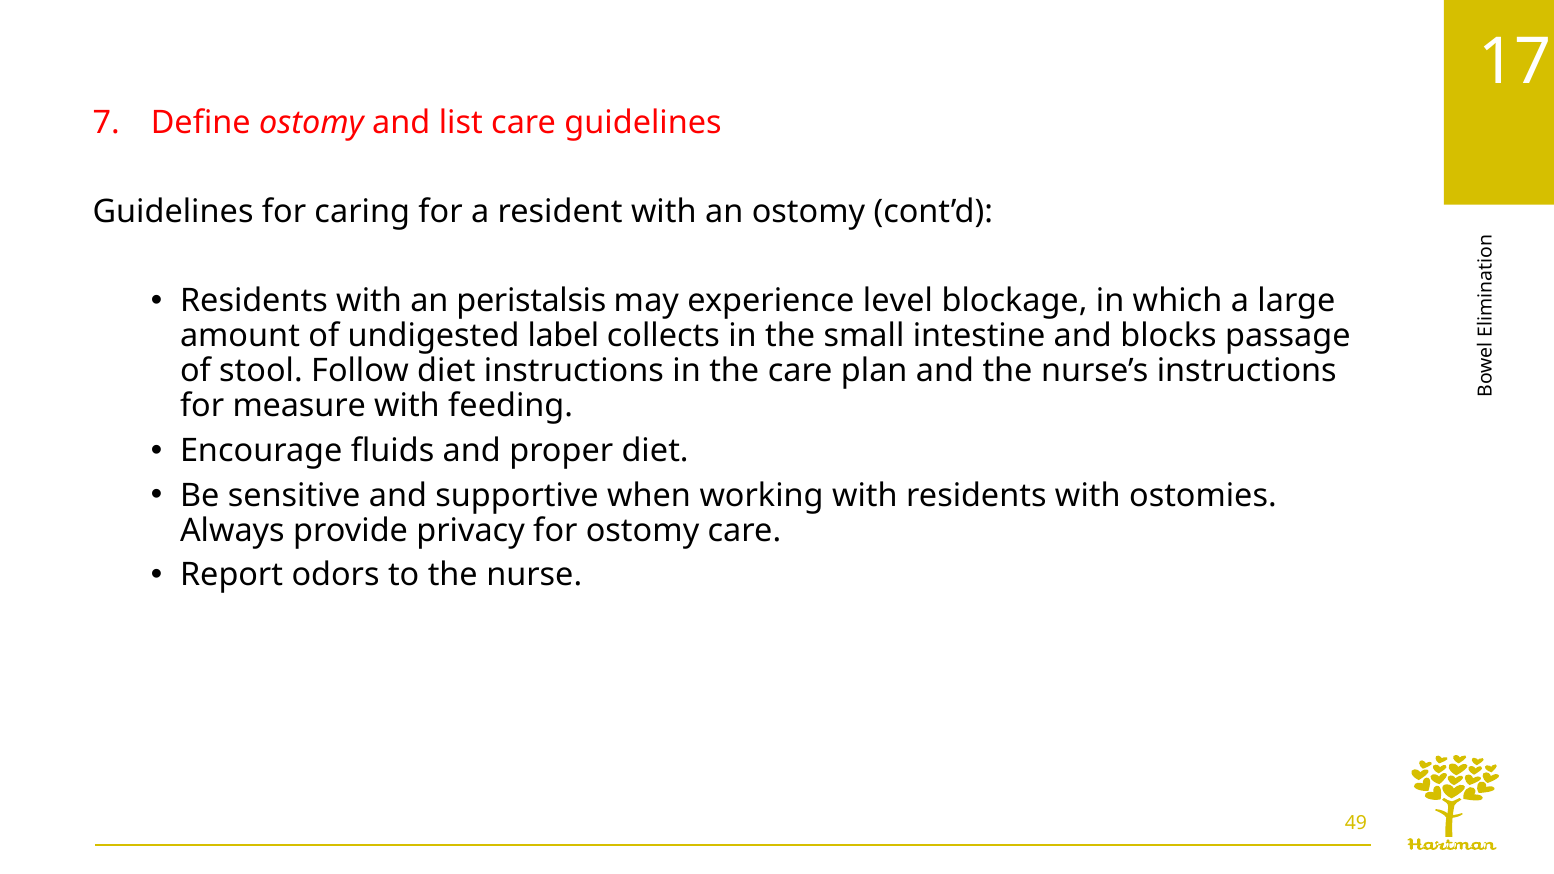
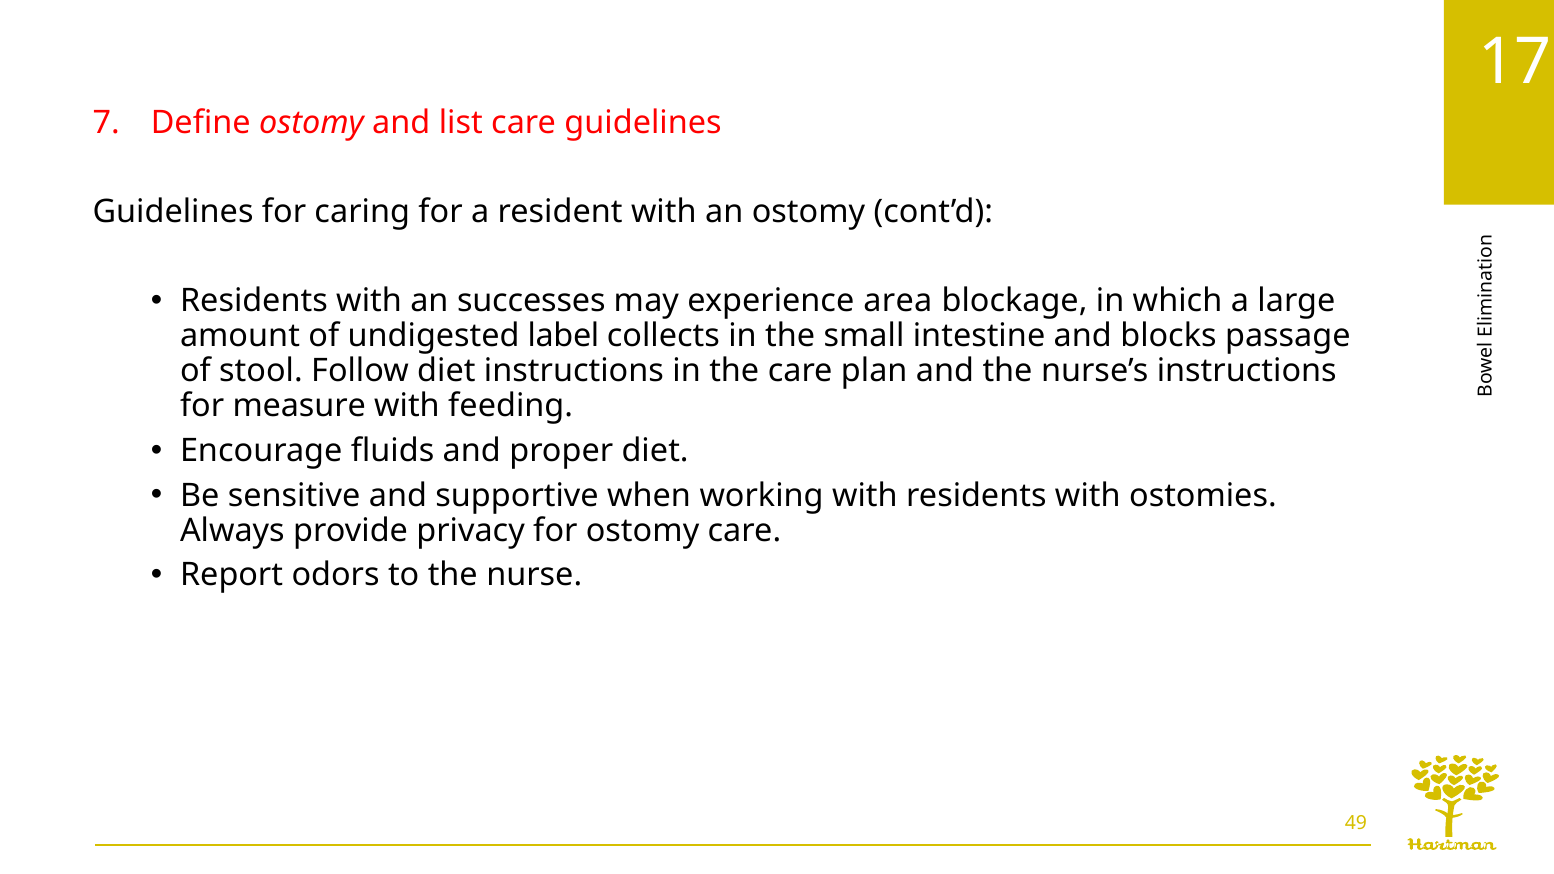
peristalsis: peristalsis -> successes (531, 301)
level: level -> area (898, 301)
